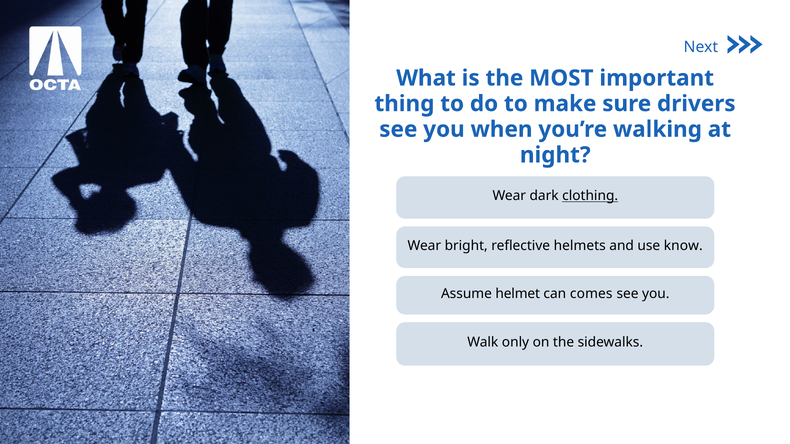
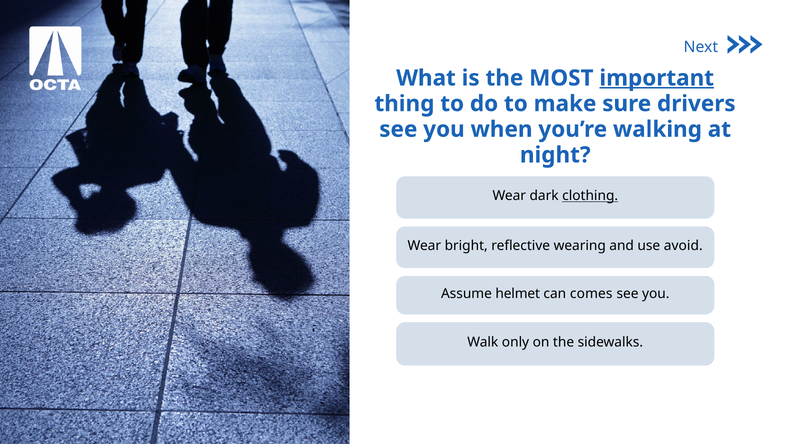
important underline: none -> present (657, 78)
helmets: helmets -> wearing (580, 246)
know: know -> avoid (683, 246)
